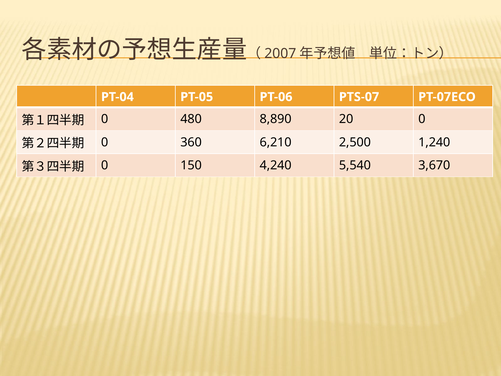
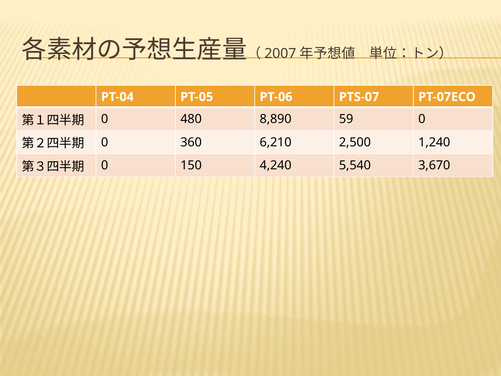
20: 20 -> 59 (346, 119)
